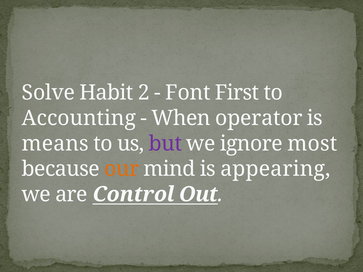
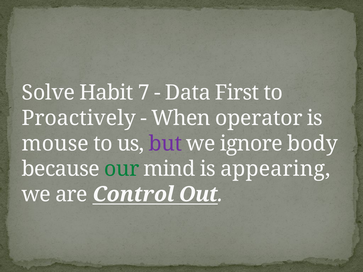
2: 2 -> 7 (144, 93)
Font: Font -> Data (188, 93)
Accounting: Accounting -> Proactively (79, 118)
means: means -> mouse (55, 144)
most: most -> body (312, 144)
our colour: orange -> green (122, 169)
